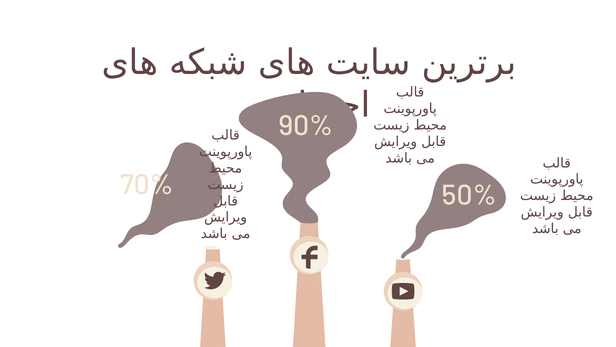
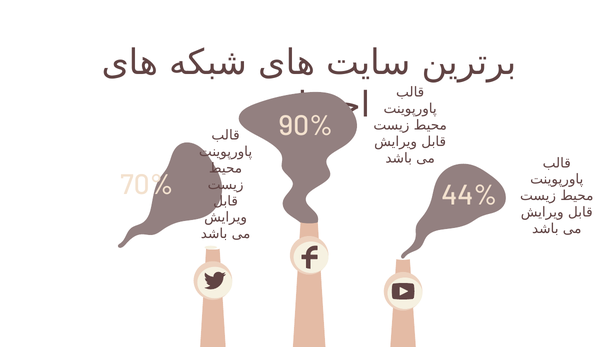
50%: 50% -> 44% (469, 195)
